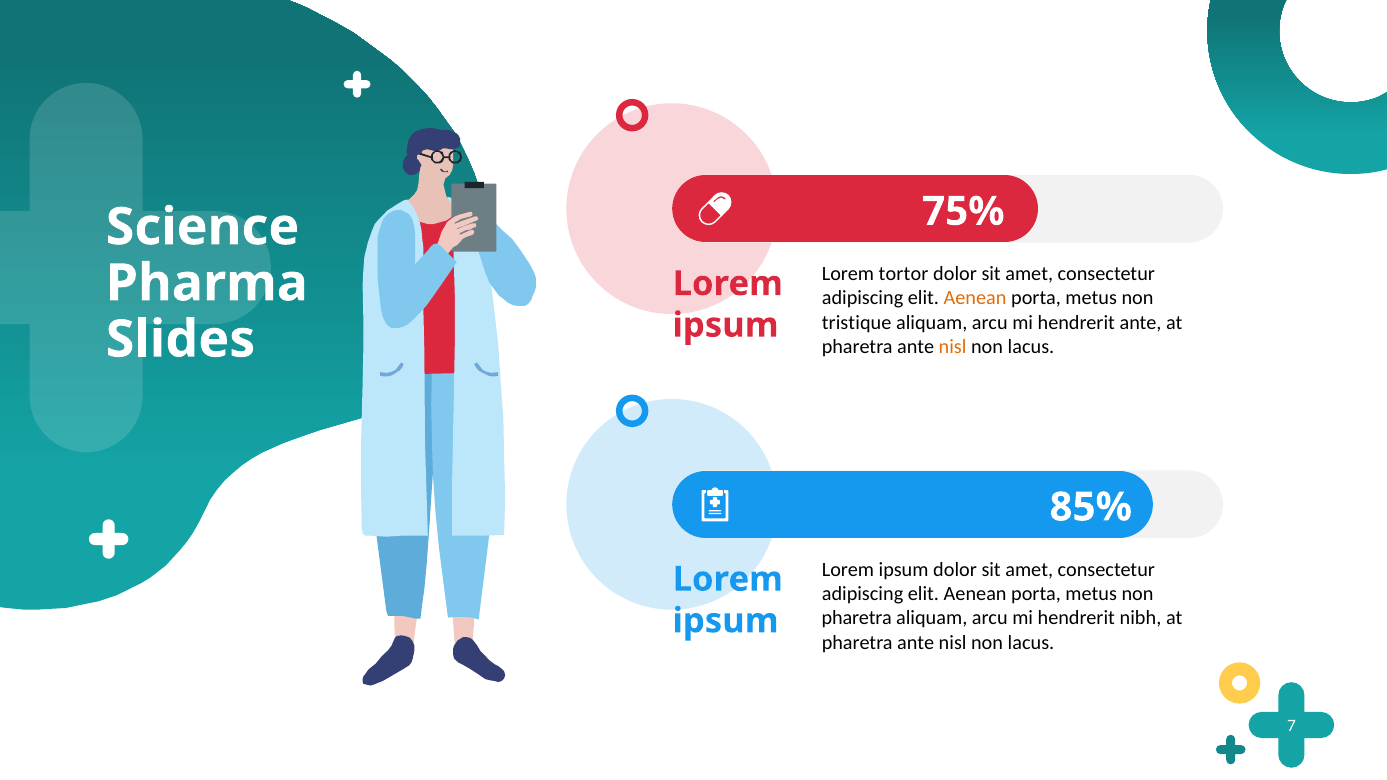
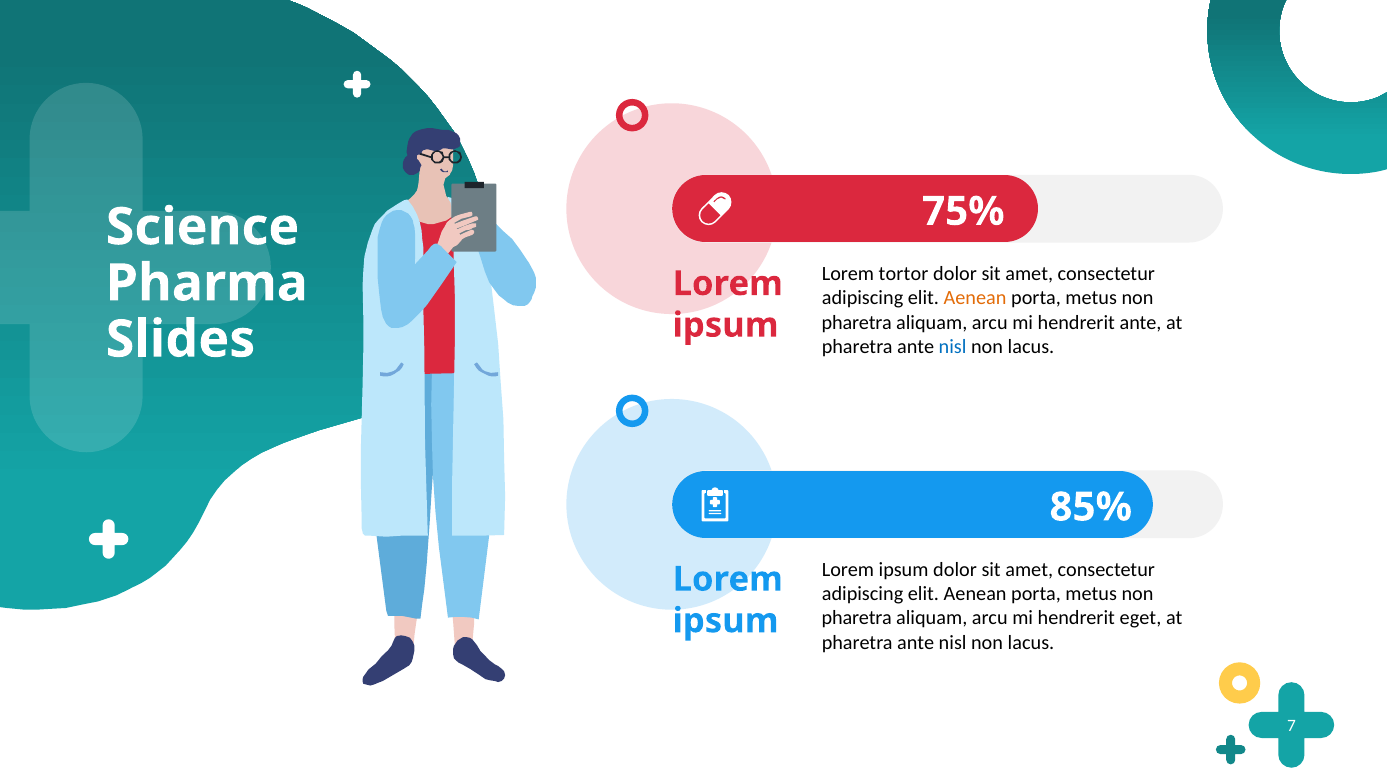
tristique: tristique -> pharetra (857, 323)
nisl colour: orange -> blue (953, 347)
nibh: nibh -> eget (1140, 618)
